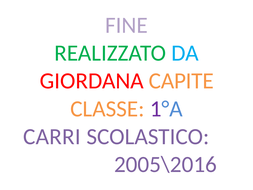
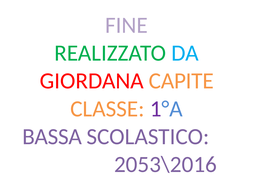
CARRI: CARRI -> BASSA (52, 136)
2005\2016: 2005\2016 -> 2053\2016 (165, 164)
